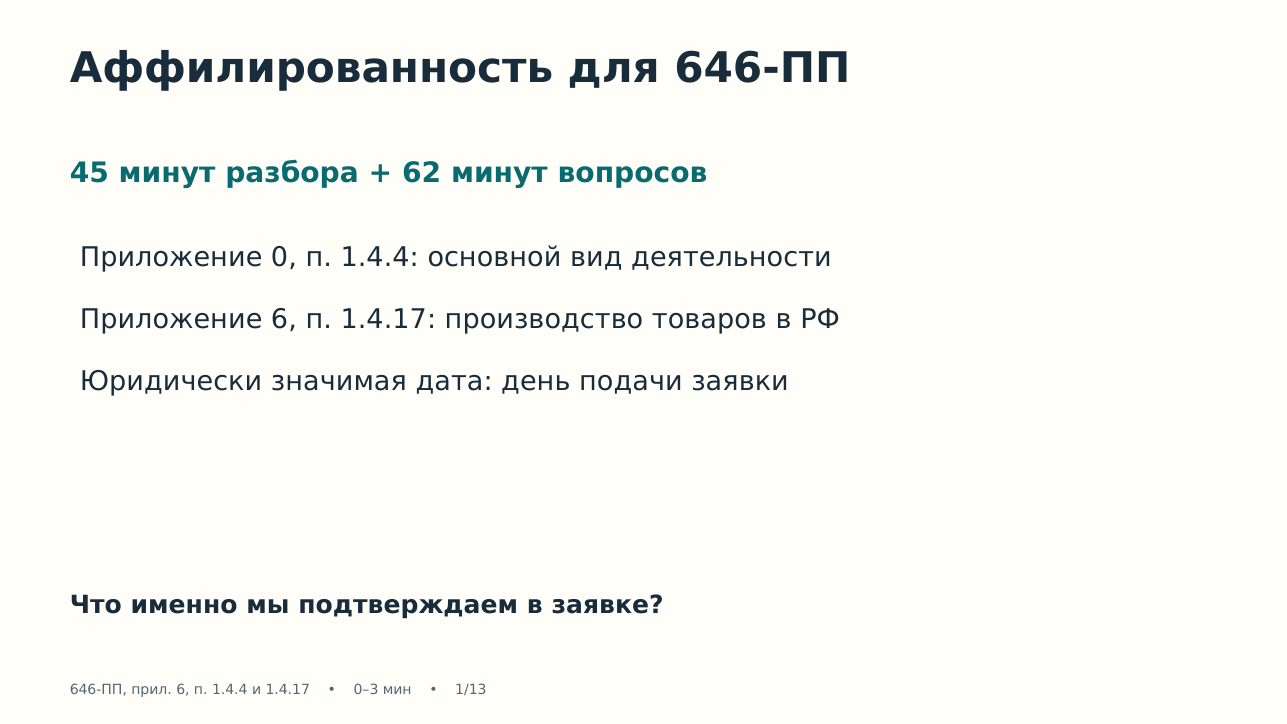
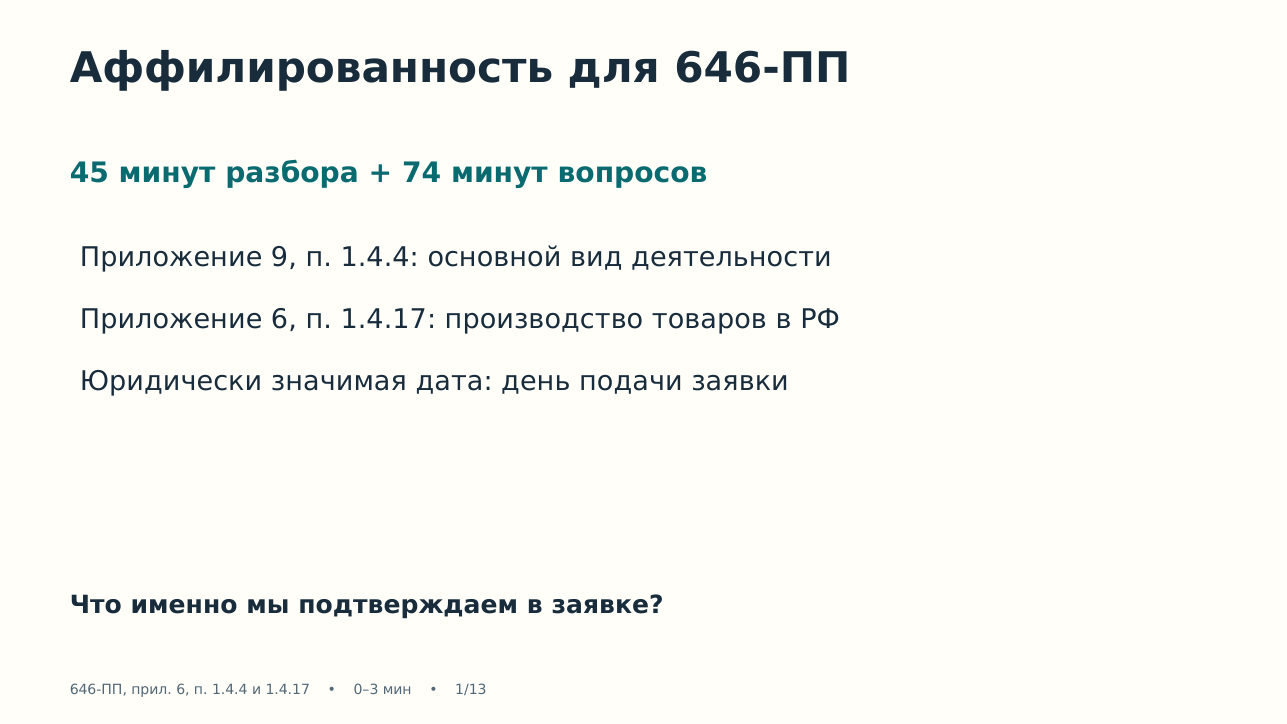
62: 62 -> 74 (422, 173)
0: 0 -> 9 (284, 257)
